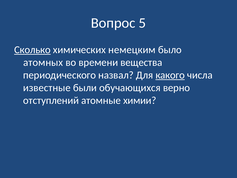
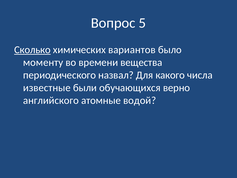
немецким: немецким -> вариантов (132, 50)
атомных: атомных -> моменту (43, 62)
какого underline: present -> none (170, 75)
отступлений: отступлений -> английского (51, 100)
химии: химии -> водой (140, 100)
